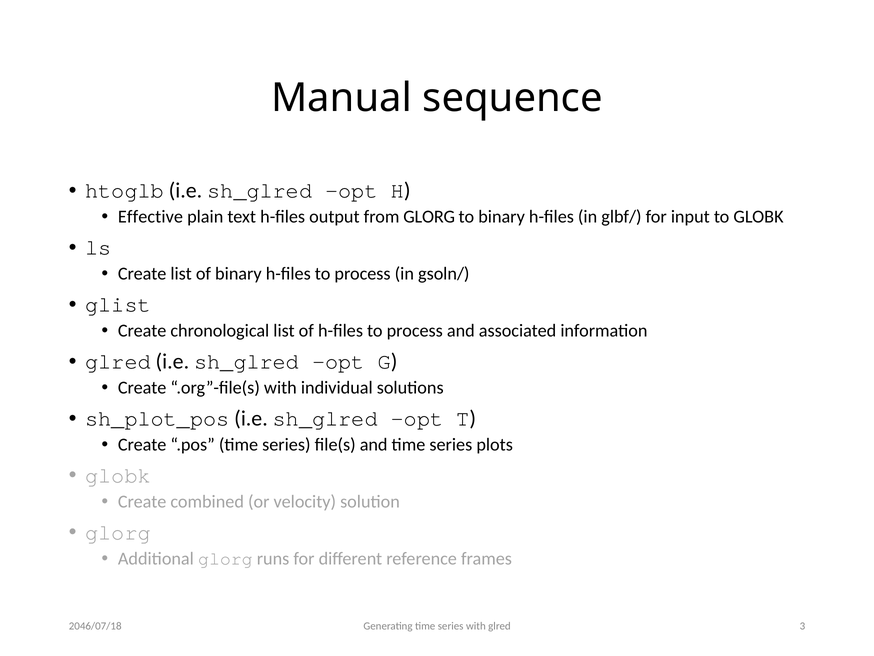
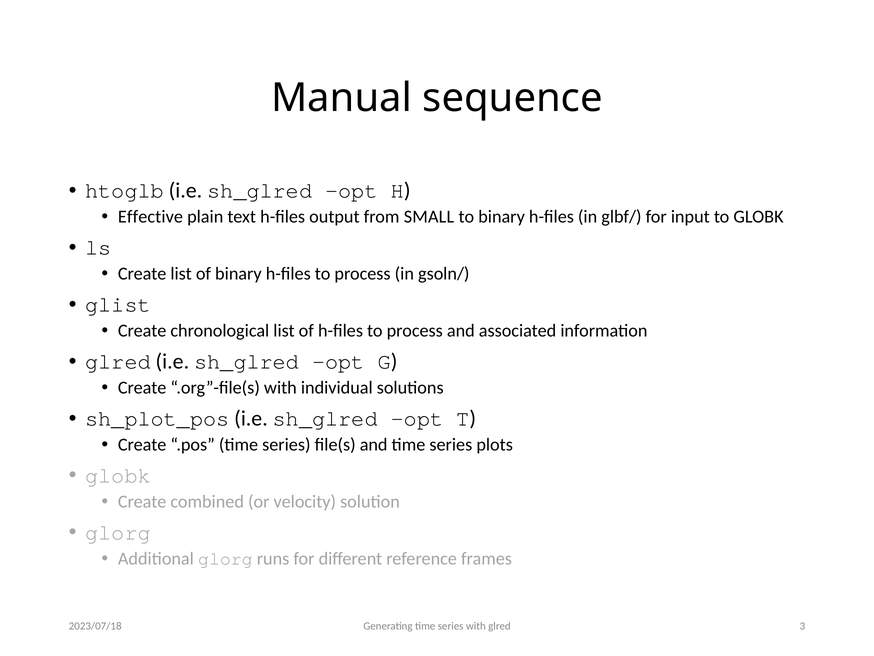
from GLORG: GLORG -> SMALL (429, 217)
2046/07/18: 2046/07/18 -> 2023/07/18 (95, 626)
